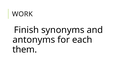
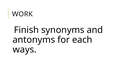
them: them -> ways (25, 50)
